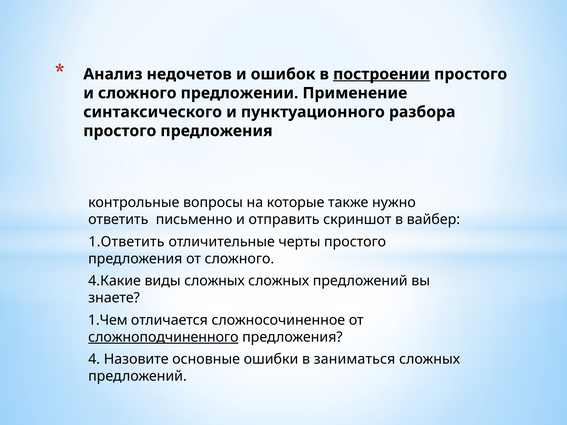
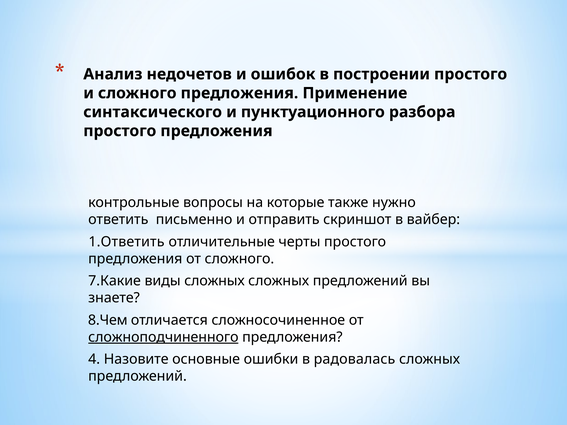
построении underline: present -> none (382, 74)
сложного предложении: предложении -> предложения (239, 93)
4.Какие: 4.Какие -> 7.Какие (115, 281)
1.Чем: 1.Чем -> 8.Чем (108, 320)
заниматься: заниматься -> радовалась (355, 360)
